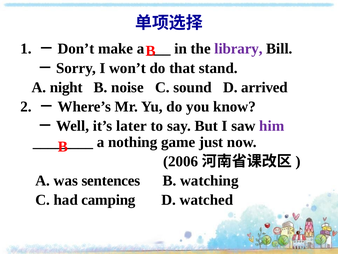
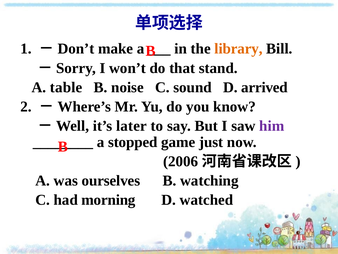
library colour: purple -> orange (238, 49)
night: night -> table (66, 87)
nothing: nothing -> stopped (133, 142)
sentences: sentences -> ourselves (111, 180)
camping: camping -> morning (108, 200)
